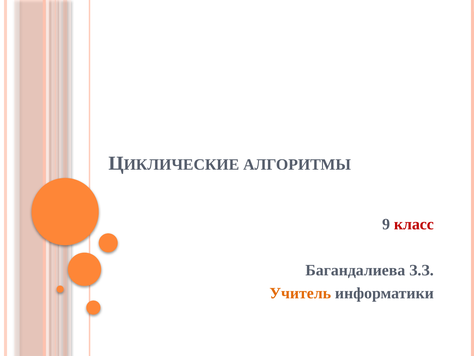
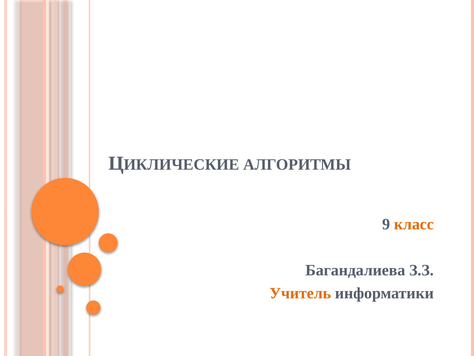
класс colour: red -> orange (414, 224)
